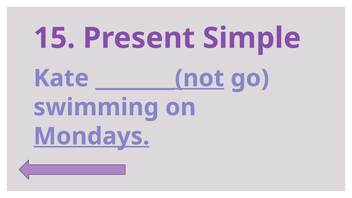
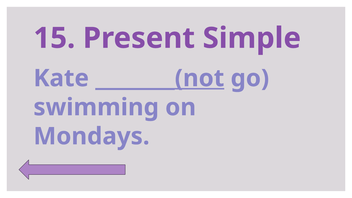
Mondays underline: present -> none (92, 136)
